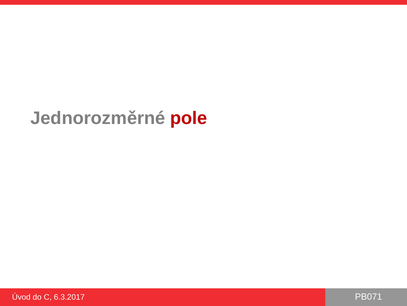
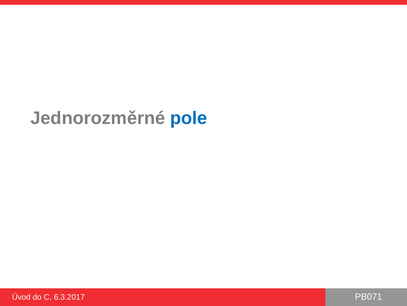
pole colour: red -> blue (189, 118)
